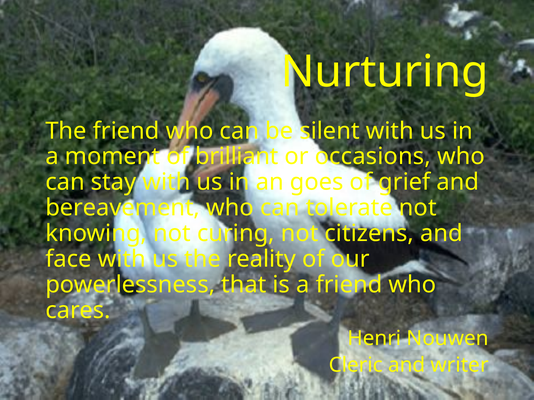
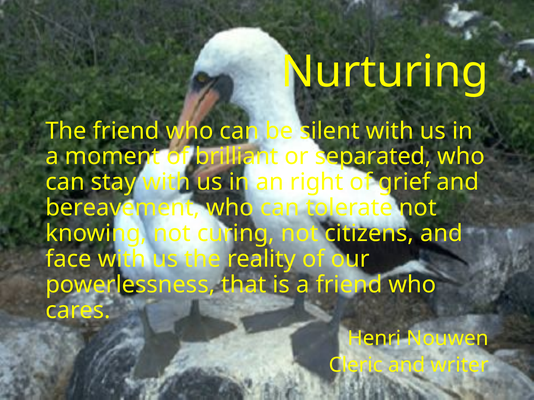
occasions: occasions -> separated (373, 157)
goes: goes -> right (317, 182)
